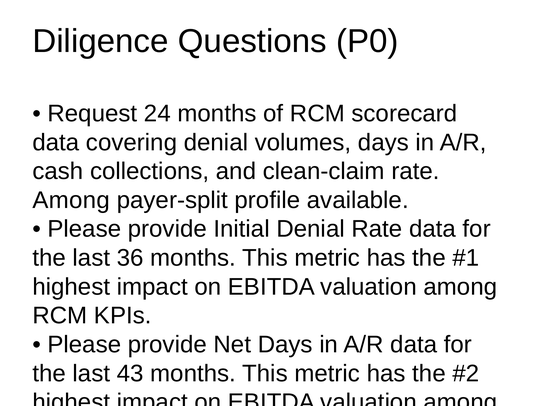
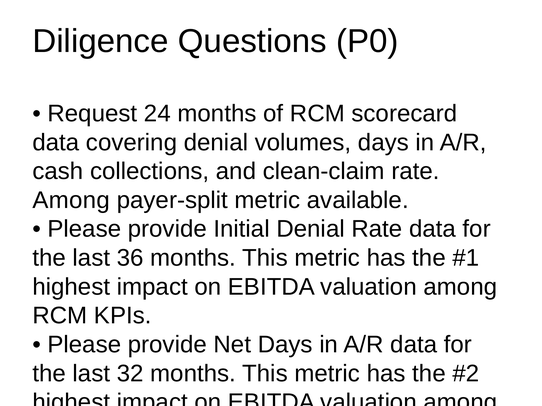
payer-split profile: profile -> metric (267, 200)
43: 43 -> 32 (130, 374)
